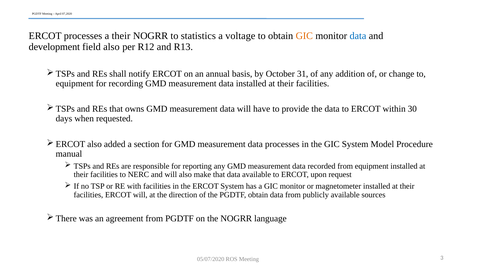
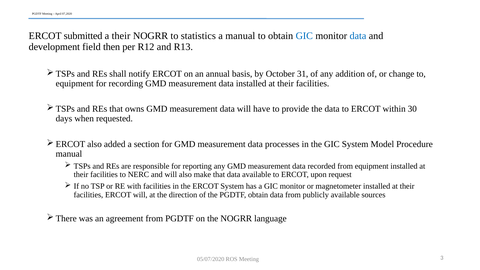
ERCOT processes: processes -> submitted (83, 36)
a voltage: voltage -> manual (240, 36)
GIC colour: orange -> blue (304, 36)
field also: also -> then (112, 47)
